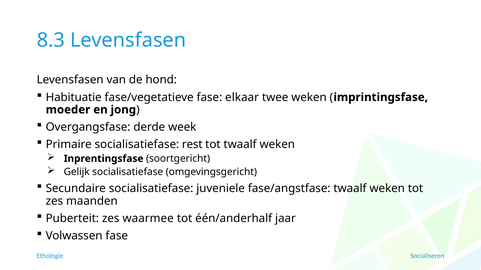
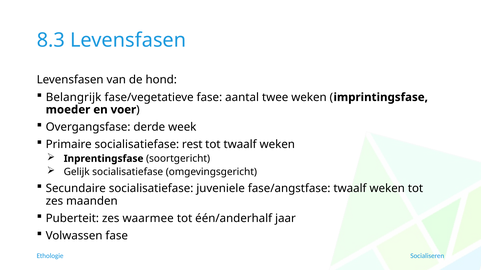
Habituatie: Habituatie -> Belangrijk (74, 97)
elkaar: elkaar -> aantal (242, 97)
jong: jong -> voer (123, 110)
